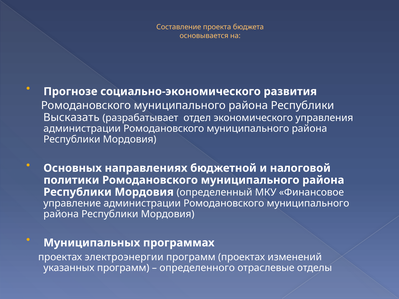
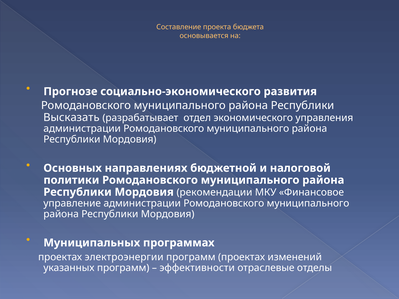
определенный: определенный -> рекомендации (214, 193)
определенного: определенного -> эффективности (197, 268)
